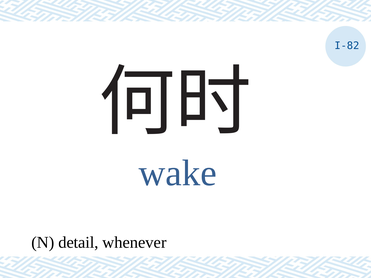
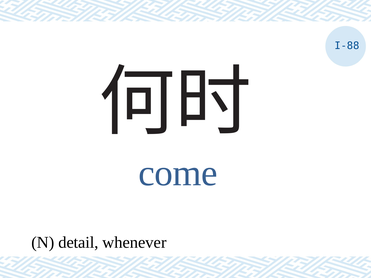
I-82: I-82 -> I-88 (347, 46)
wake: wake -> come (178, 173)
